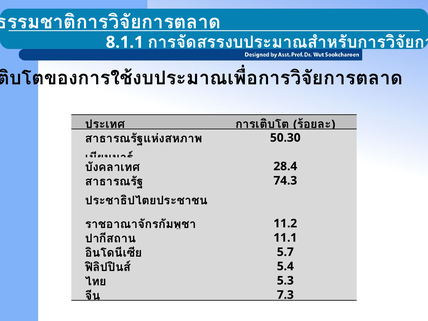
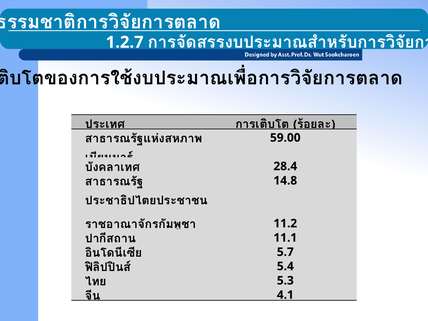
8.1.1: 8.1.1 -> 1.2.7 (125, 42)
50.30: 50.30 -> 59.00 (285, 138)
74.3: 74.3 -> 14.8 (285, 181)
7.3: 7.3 -> 4.1 (285, 295)
